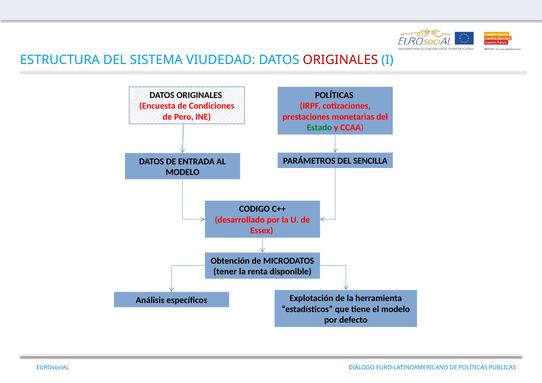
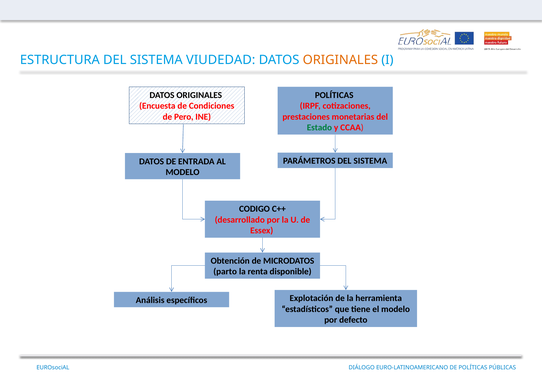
ORIGINALES colour: red -> orange (340, 60)
PARÁMETROS DEL SENCILLA: SENCILLA -> SISTEMA (370, 161)
tener: tener -> parto (225, 272)
